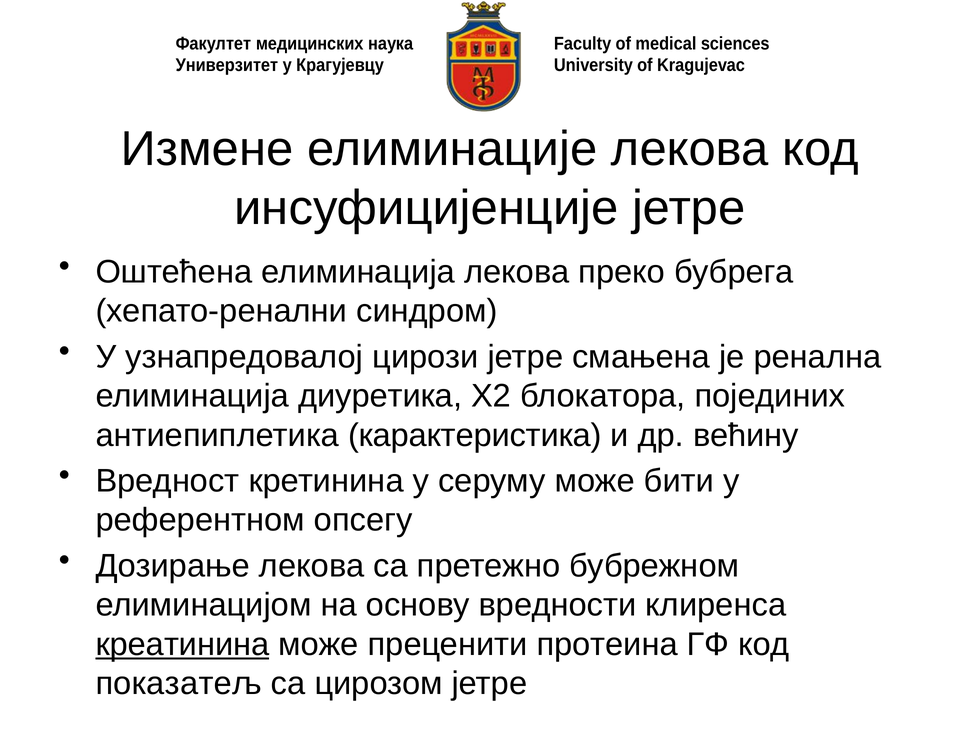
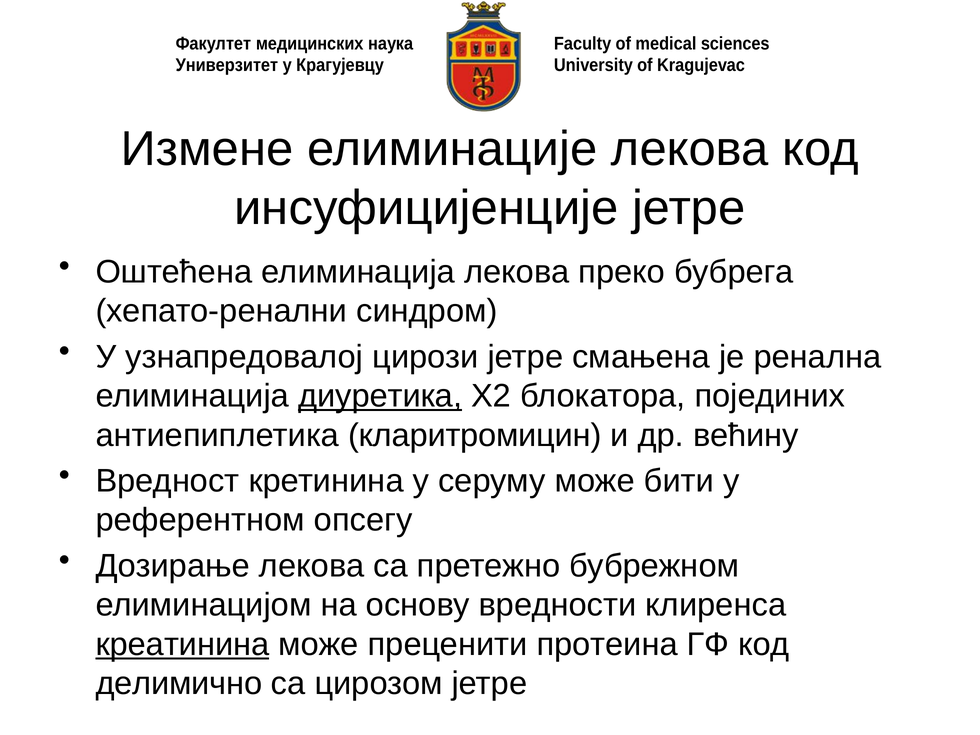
диуретика underline: none -> present (380, 396)
карактеристика: карактеристика -> кларитромицин (475, 435)
показатељ: показатељ -> делимично (179, 684)
